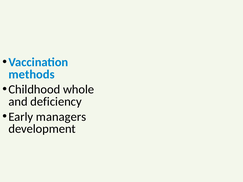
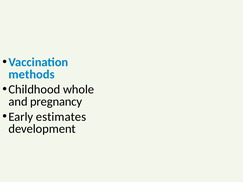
deficiency: deficiency -> pregnancy (56, 102)
managers: managers -> estimates (61, 117)
